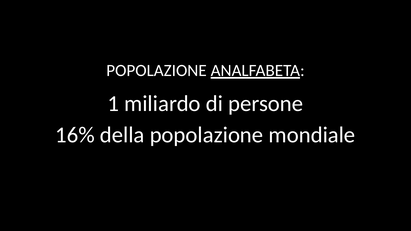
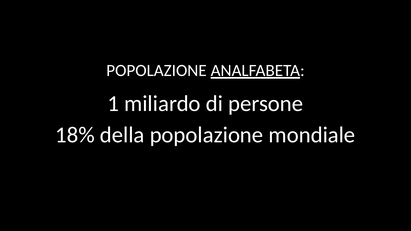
16%: 16% -> 18% (75, 135)
